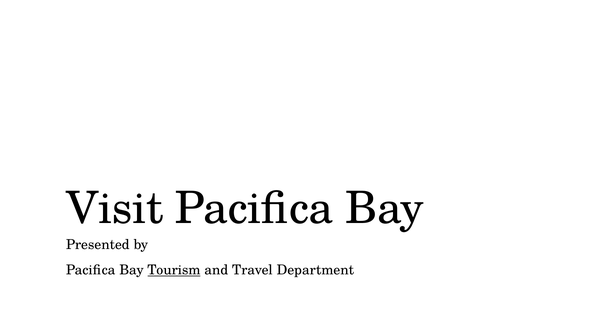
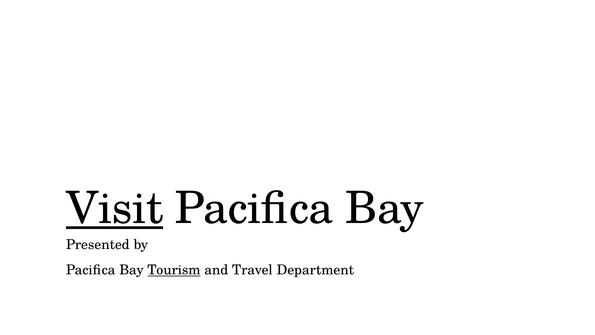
Visit underline: none -> present (115, 208)
